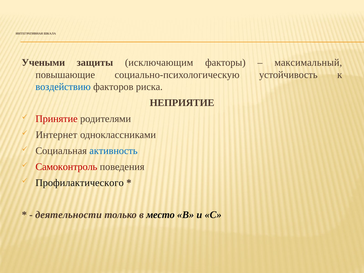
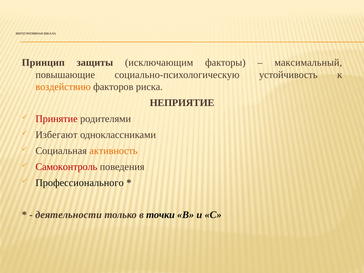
Учеными: Учеными -> Принцип (43, 63)
воздействию colour: blue -> orange (63, 87)
Интернет: Интернет -> Избегают (56, 135)
активность colour: blue -> orange (113, 151)
Профилактического: Профилактического -> Профессионального (80, 183)
место: место -> точки (160, 215)
